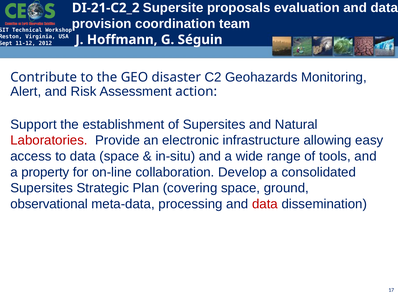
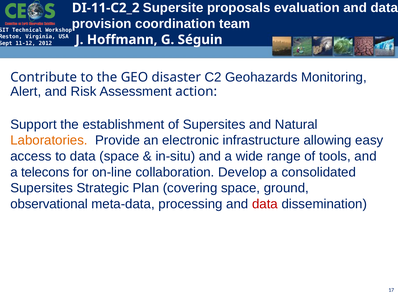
DI-21-C2_2: DI-21-C2_2 -> DI-11-C2_2 (106, 8)
Laboratories colour: red -> orange (49, 141)
property: property -> telecons (45, 172)
